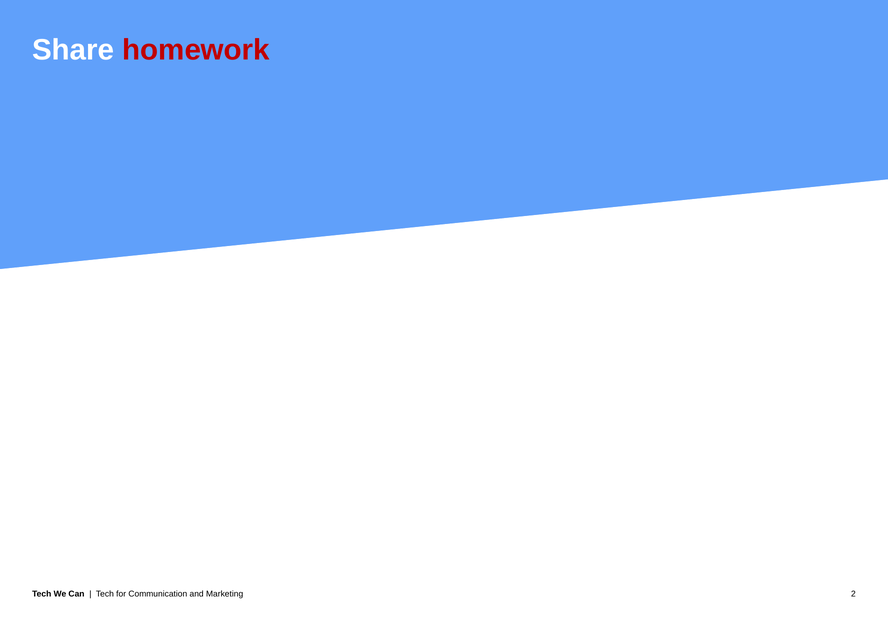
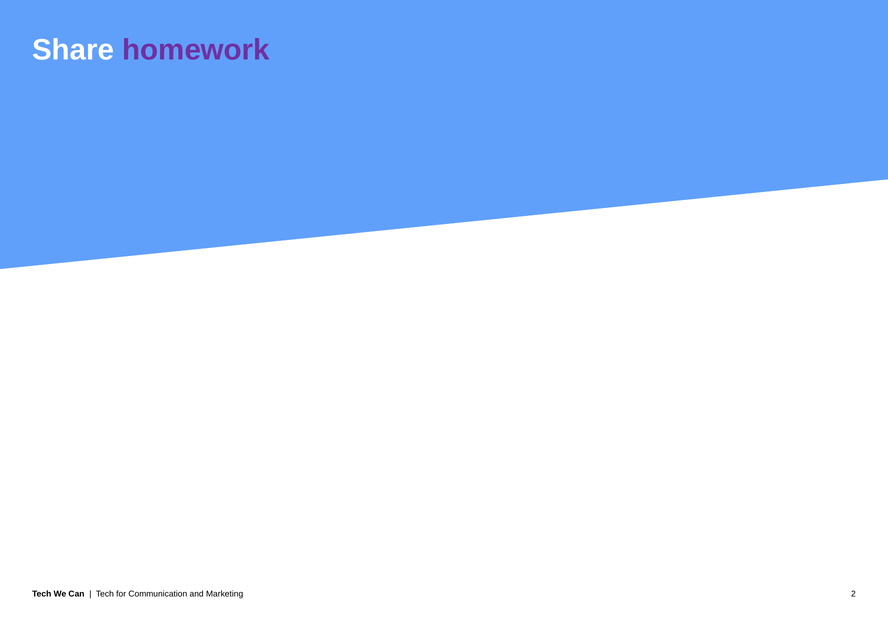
homework colour: red -> purple (196, 50)
